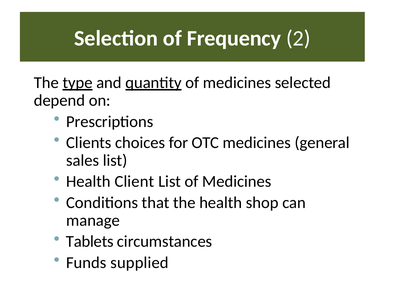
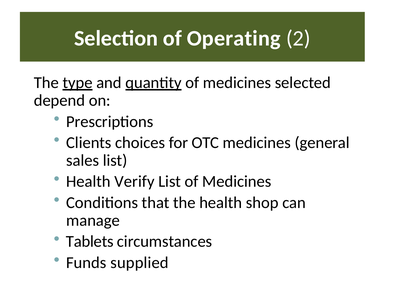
Frequency: Frequency -> Operating (234, 38)
Client: Client -> Verify (134, 182)
